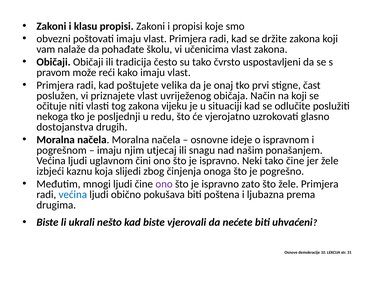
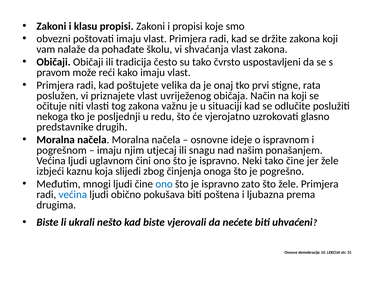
učenicima: učenicima -> shvaćanja (207, 49)
čast: čast -> rata (312, 85)
vijeku: vijeku -> važnu (174, 106)
dostojanstva: dostojanstva -> predstavnike (65, 127)
ono colour: purple -> blue (164, 184)
